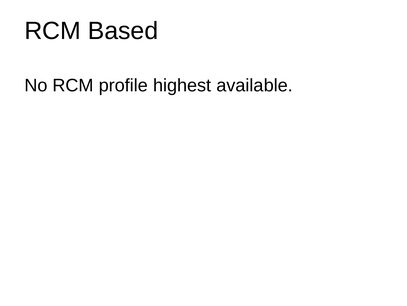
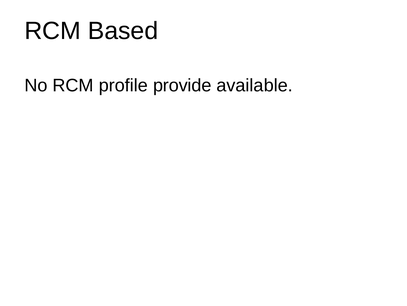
highest: highest -> provide (182, 85)
